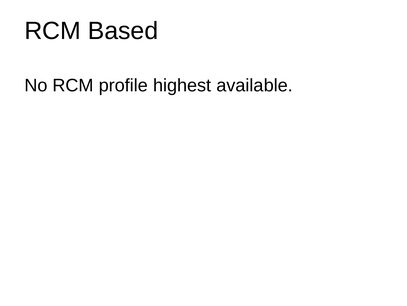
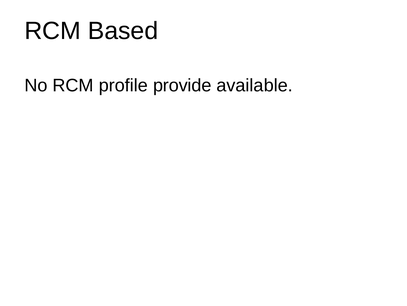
highest: highest -> provide (182, 85)
